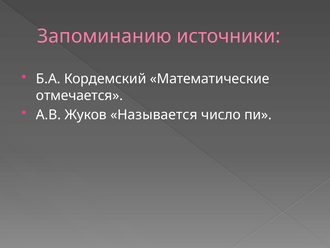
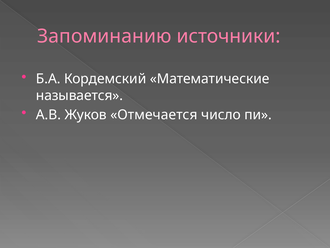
отмечается: отмечается -> называется (79, 95)
Называется: Называется -> Отмечается (154, 115)
